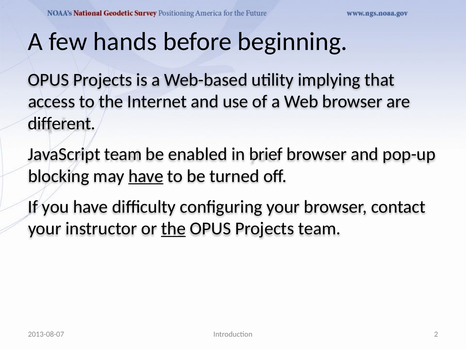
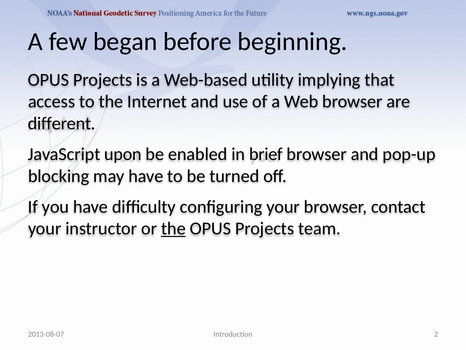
hands: hands -> began (125, 41)
JavaScript team: team -> upon (123, 154)
have underline: present -> none (146, 176)
